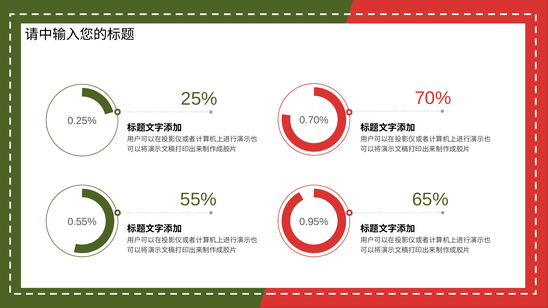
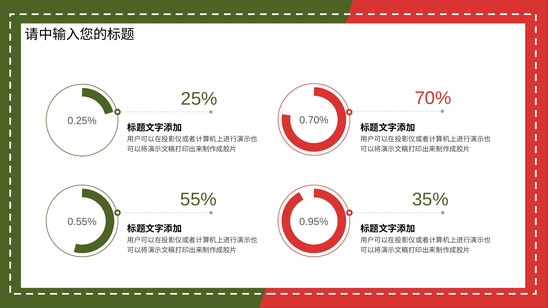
65%: 65% -> 35% (430, 200)
